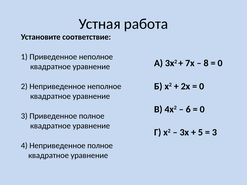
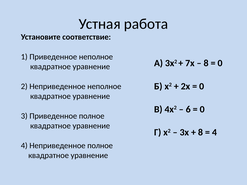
5: 5 -> 8 (200, 133)
3: 3 -> 4 (214, 133)
